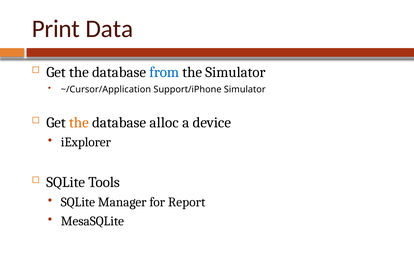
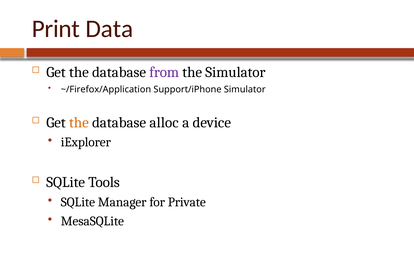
from colour: blue -> purple (164, 72)
~/Cursor/Application: ~/Cursor/Application -> ~/Firefox/Application (106, 90)
Report: Report -> Private (187, 203)
